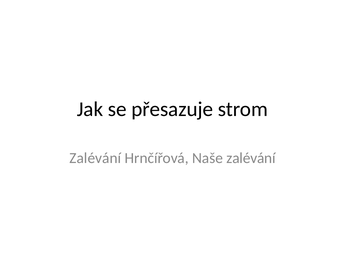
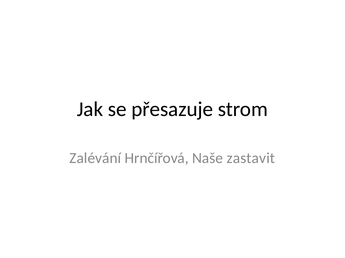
Naše zalévání: zalévání -> zastavit (251, 159)
